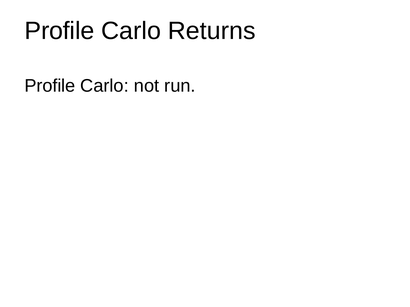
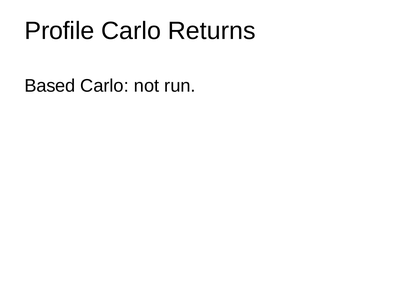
Profile: Profile -> Based (50, 86)
